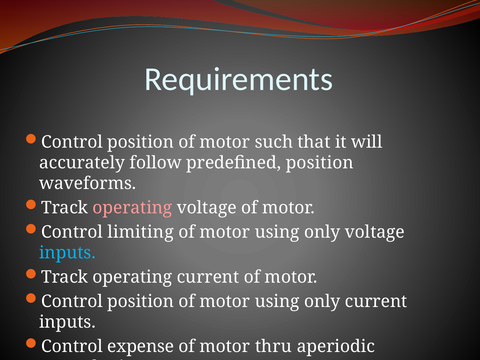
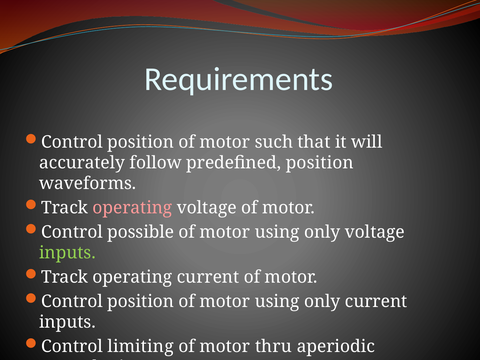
limiting: limiting -> possible (141, 232)
inputs colour: light blue -> light green (67, 253)
expense: expense -> limiting (141, 346)
